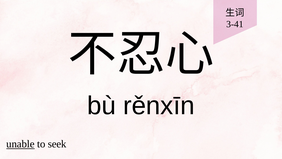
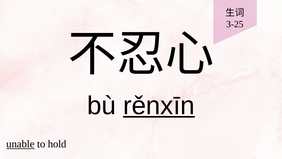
3-41: 3-41 -> 3-25 (235, 24)
rěnxīn underline: none -> present (159, 105)
seek: seek -> hold (57, 144)
